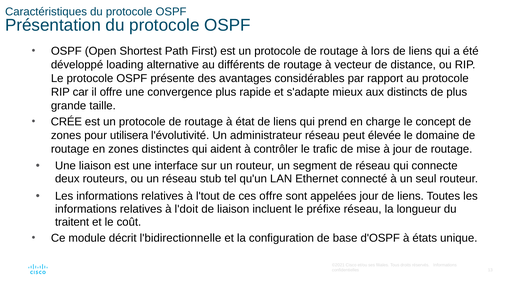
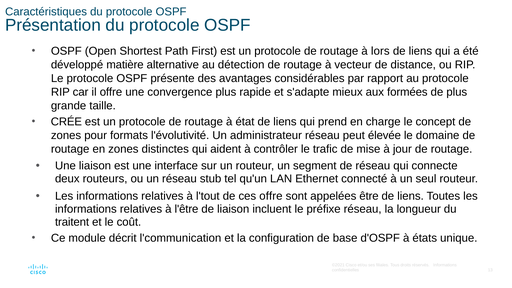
loading: loading -> matière (125, 65)
différents: différents -> détection (241, 65)
distincts: distincts -> formées (407, 92)
utilisera: utilisera -> formats (129, 135)
appelées jour: jour -> être (369, 196)
l'doit: l'doit -> l'être (187, 209)
l'bidirectionnelle: l'bidirectionnelle -> l'communication (181, 238)
